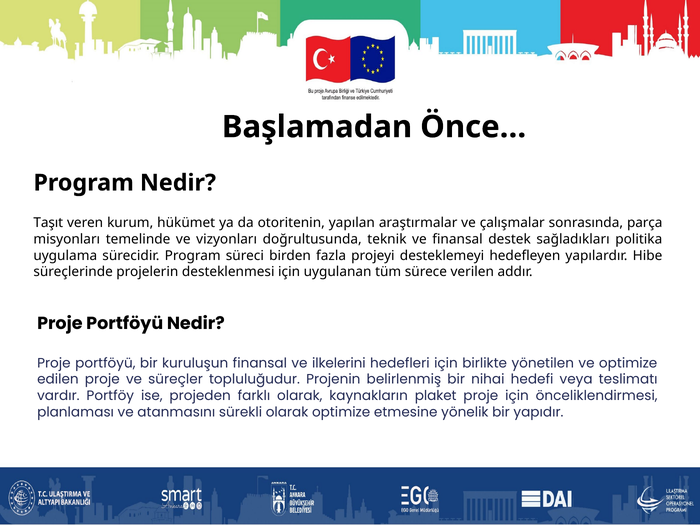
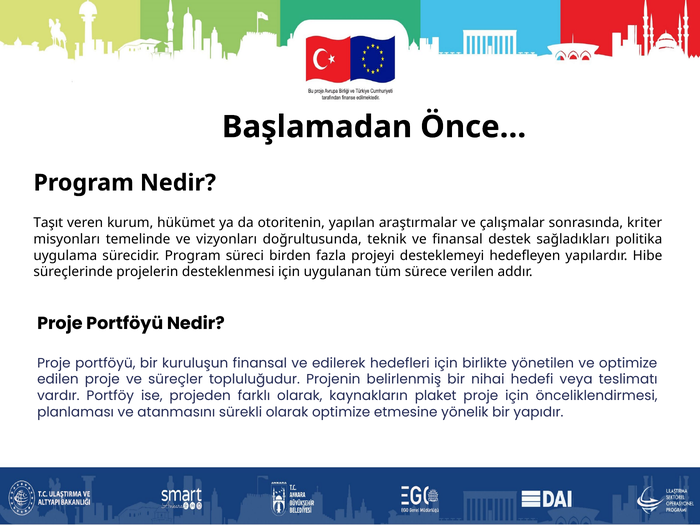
parça: parça -> kriter (645, 223)
ilkelerini: ilkelerini -> edilerek (339, 363)
